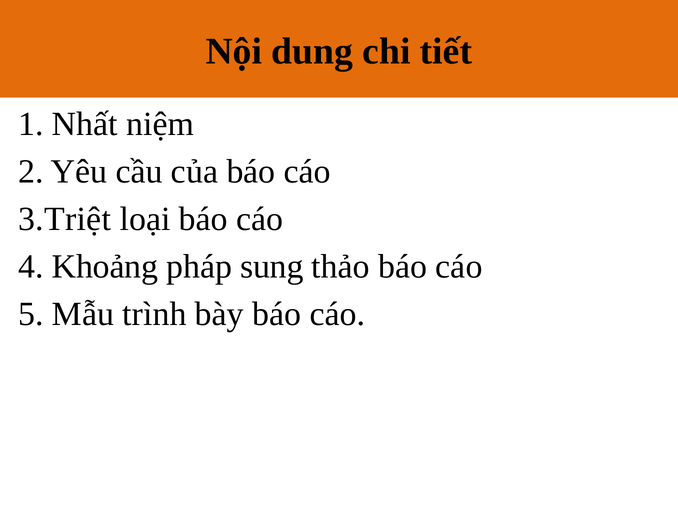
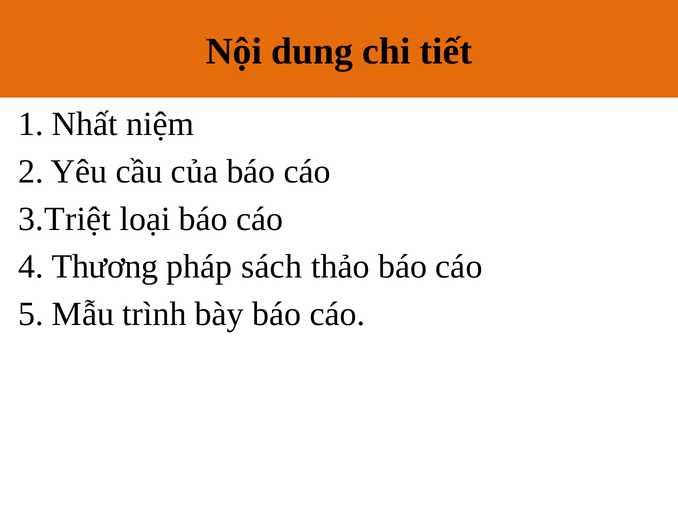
Khoảng: Khoảng -> Thương (105, 267)
sung: sung -> sách (272, 267)
